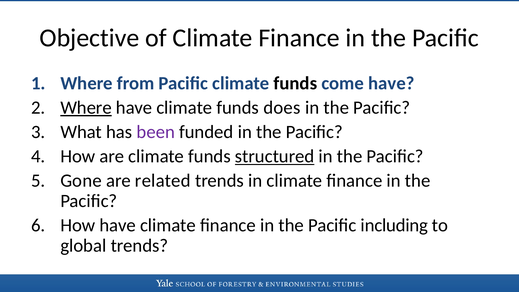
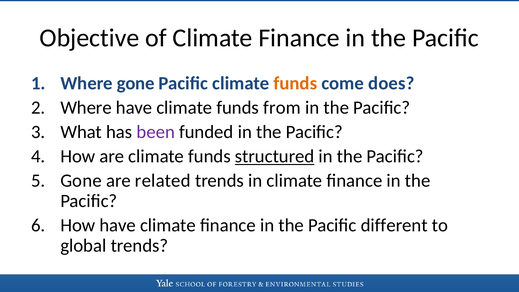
Where from: from -> gone (136, 83)
funds colour: black -> orange (295, 83)
come have: have -> does (391, 83)
Where underline: present -> none (86, 108)
does: does -> from (282, 108)
including: including -> different (394, 225)
